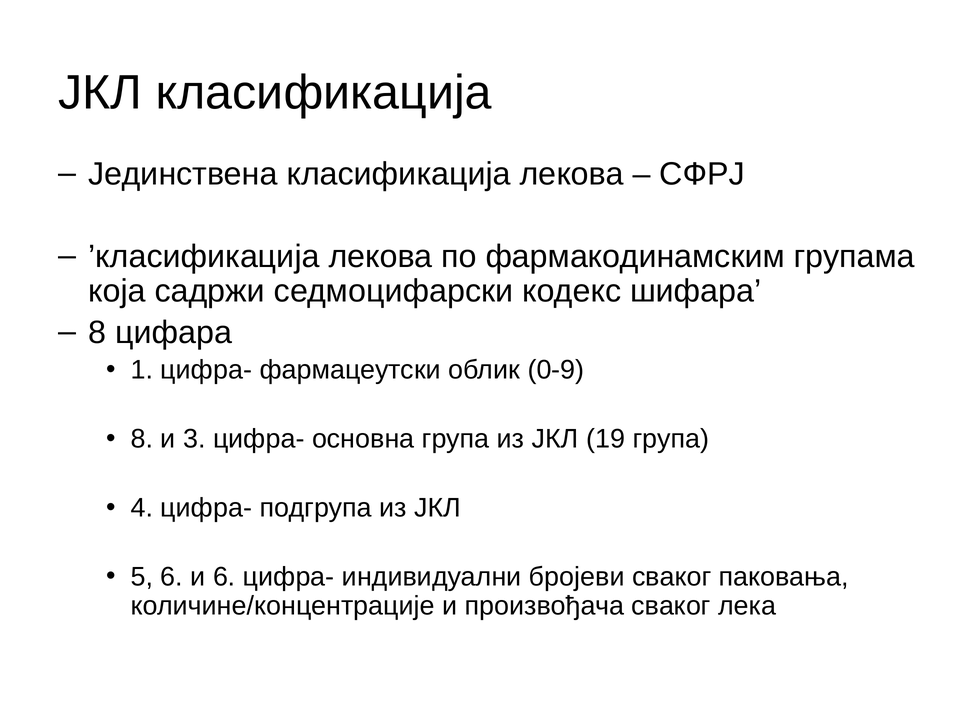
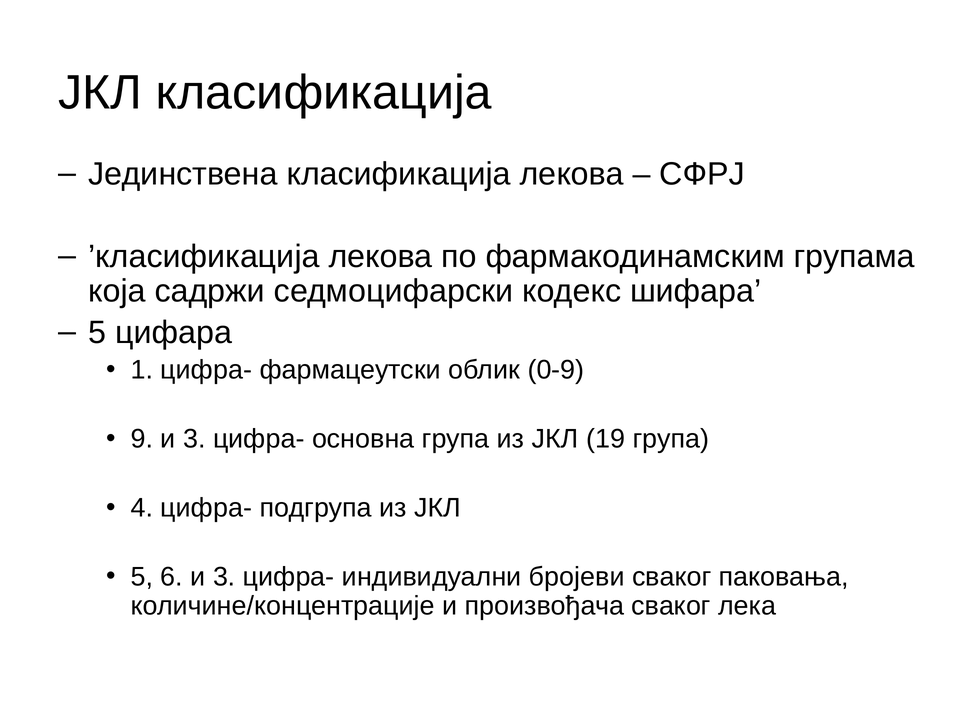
8: 8 -> 5 (97, 333)
8: 8 -> 9 (142, 439)
6 и 6: 6 -> 3 (224, 577)
